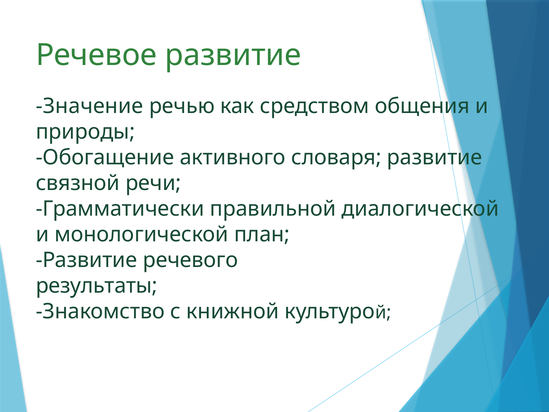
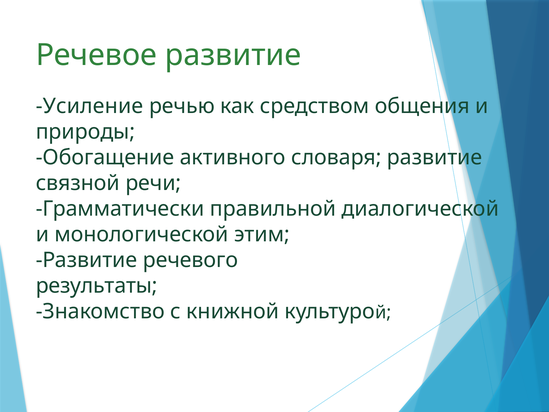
Значение: Значение -> Усиление (90, 106)
план: план -> этим (262, 234)
